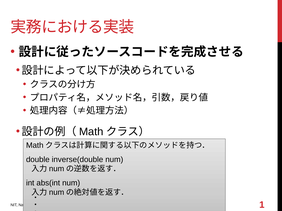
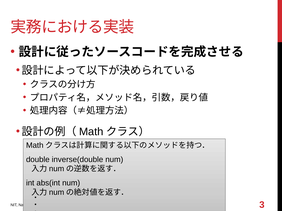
1: 1 -> 3 (262, 205)
